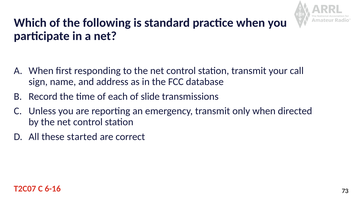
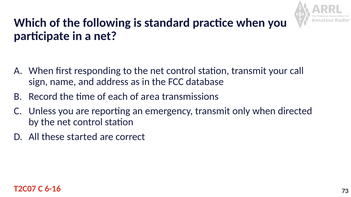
slide: slide -> area (150, 97)
